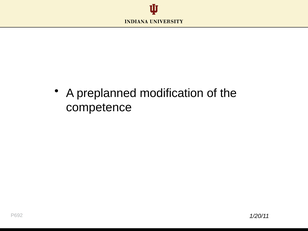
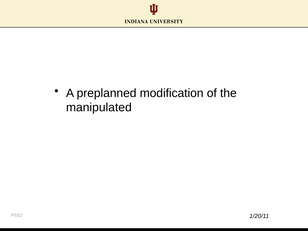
competence: competence -> manipulated (99, 107)
